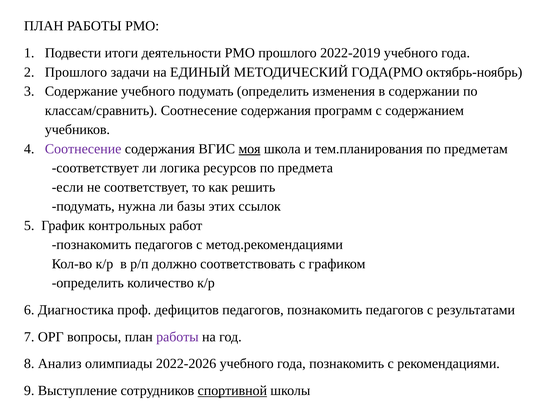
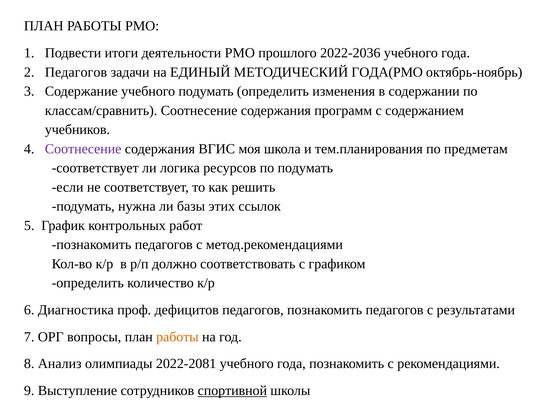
2022-2019: 2022-2019 -> 2022-2036 (350, 53)
Прошлого: Прошлого -> Педагогов (76, 72)
моя underline: present -> none (250, 149)
по предмета: предмета -> подумать (305, 168)
работы colour: purple -> orange (177, 337)
2022-2026: 2022-2026 -> 2022-2081 (186, 364)
